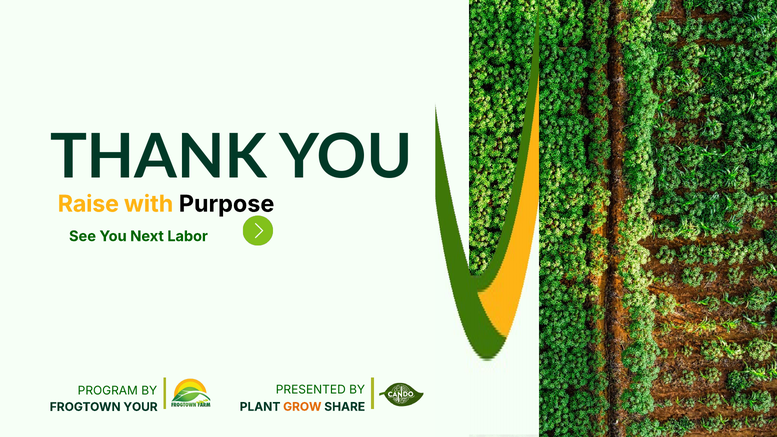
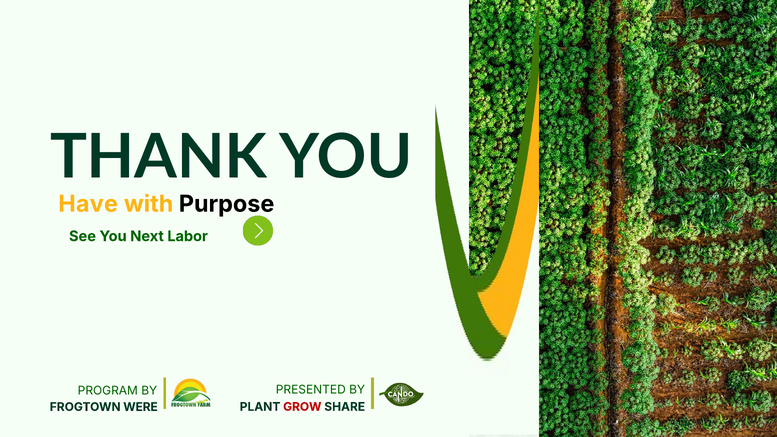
Raise: Raise -> Have (88, 204)
YOUR: YOUR -> WERE (140, 407)
GROW colour: orange -> red (302, 407)
